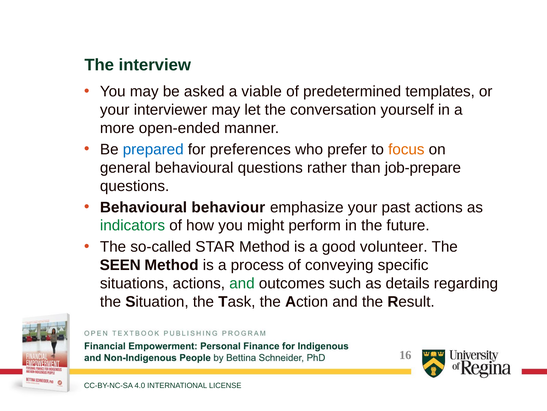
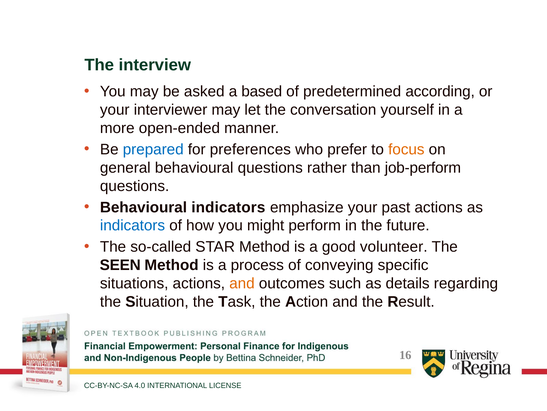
viable: viable -> based (262, 91)
templates: templates -> according (440, 91)
job-prepare: job-prepare -> job-perform (423, 167)
Behavioural behaviour: behaviour -> indicators (228, 207)
indicators colour: green -> blue (133, 225)
and colour: green -> orange (242, 283)
